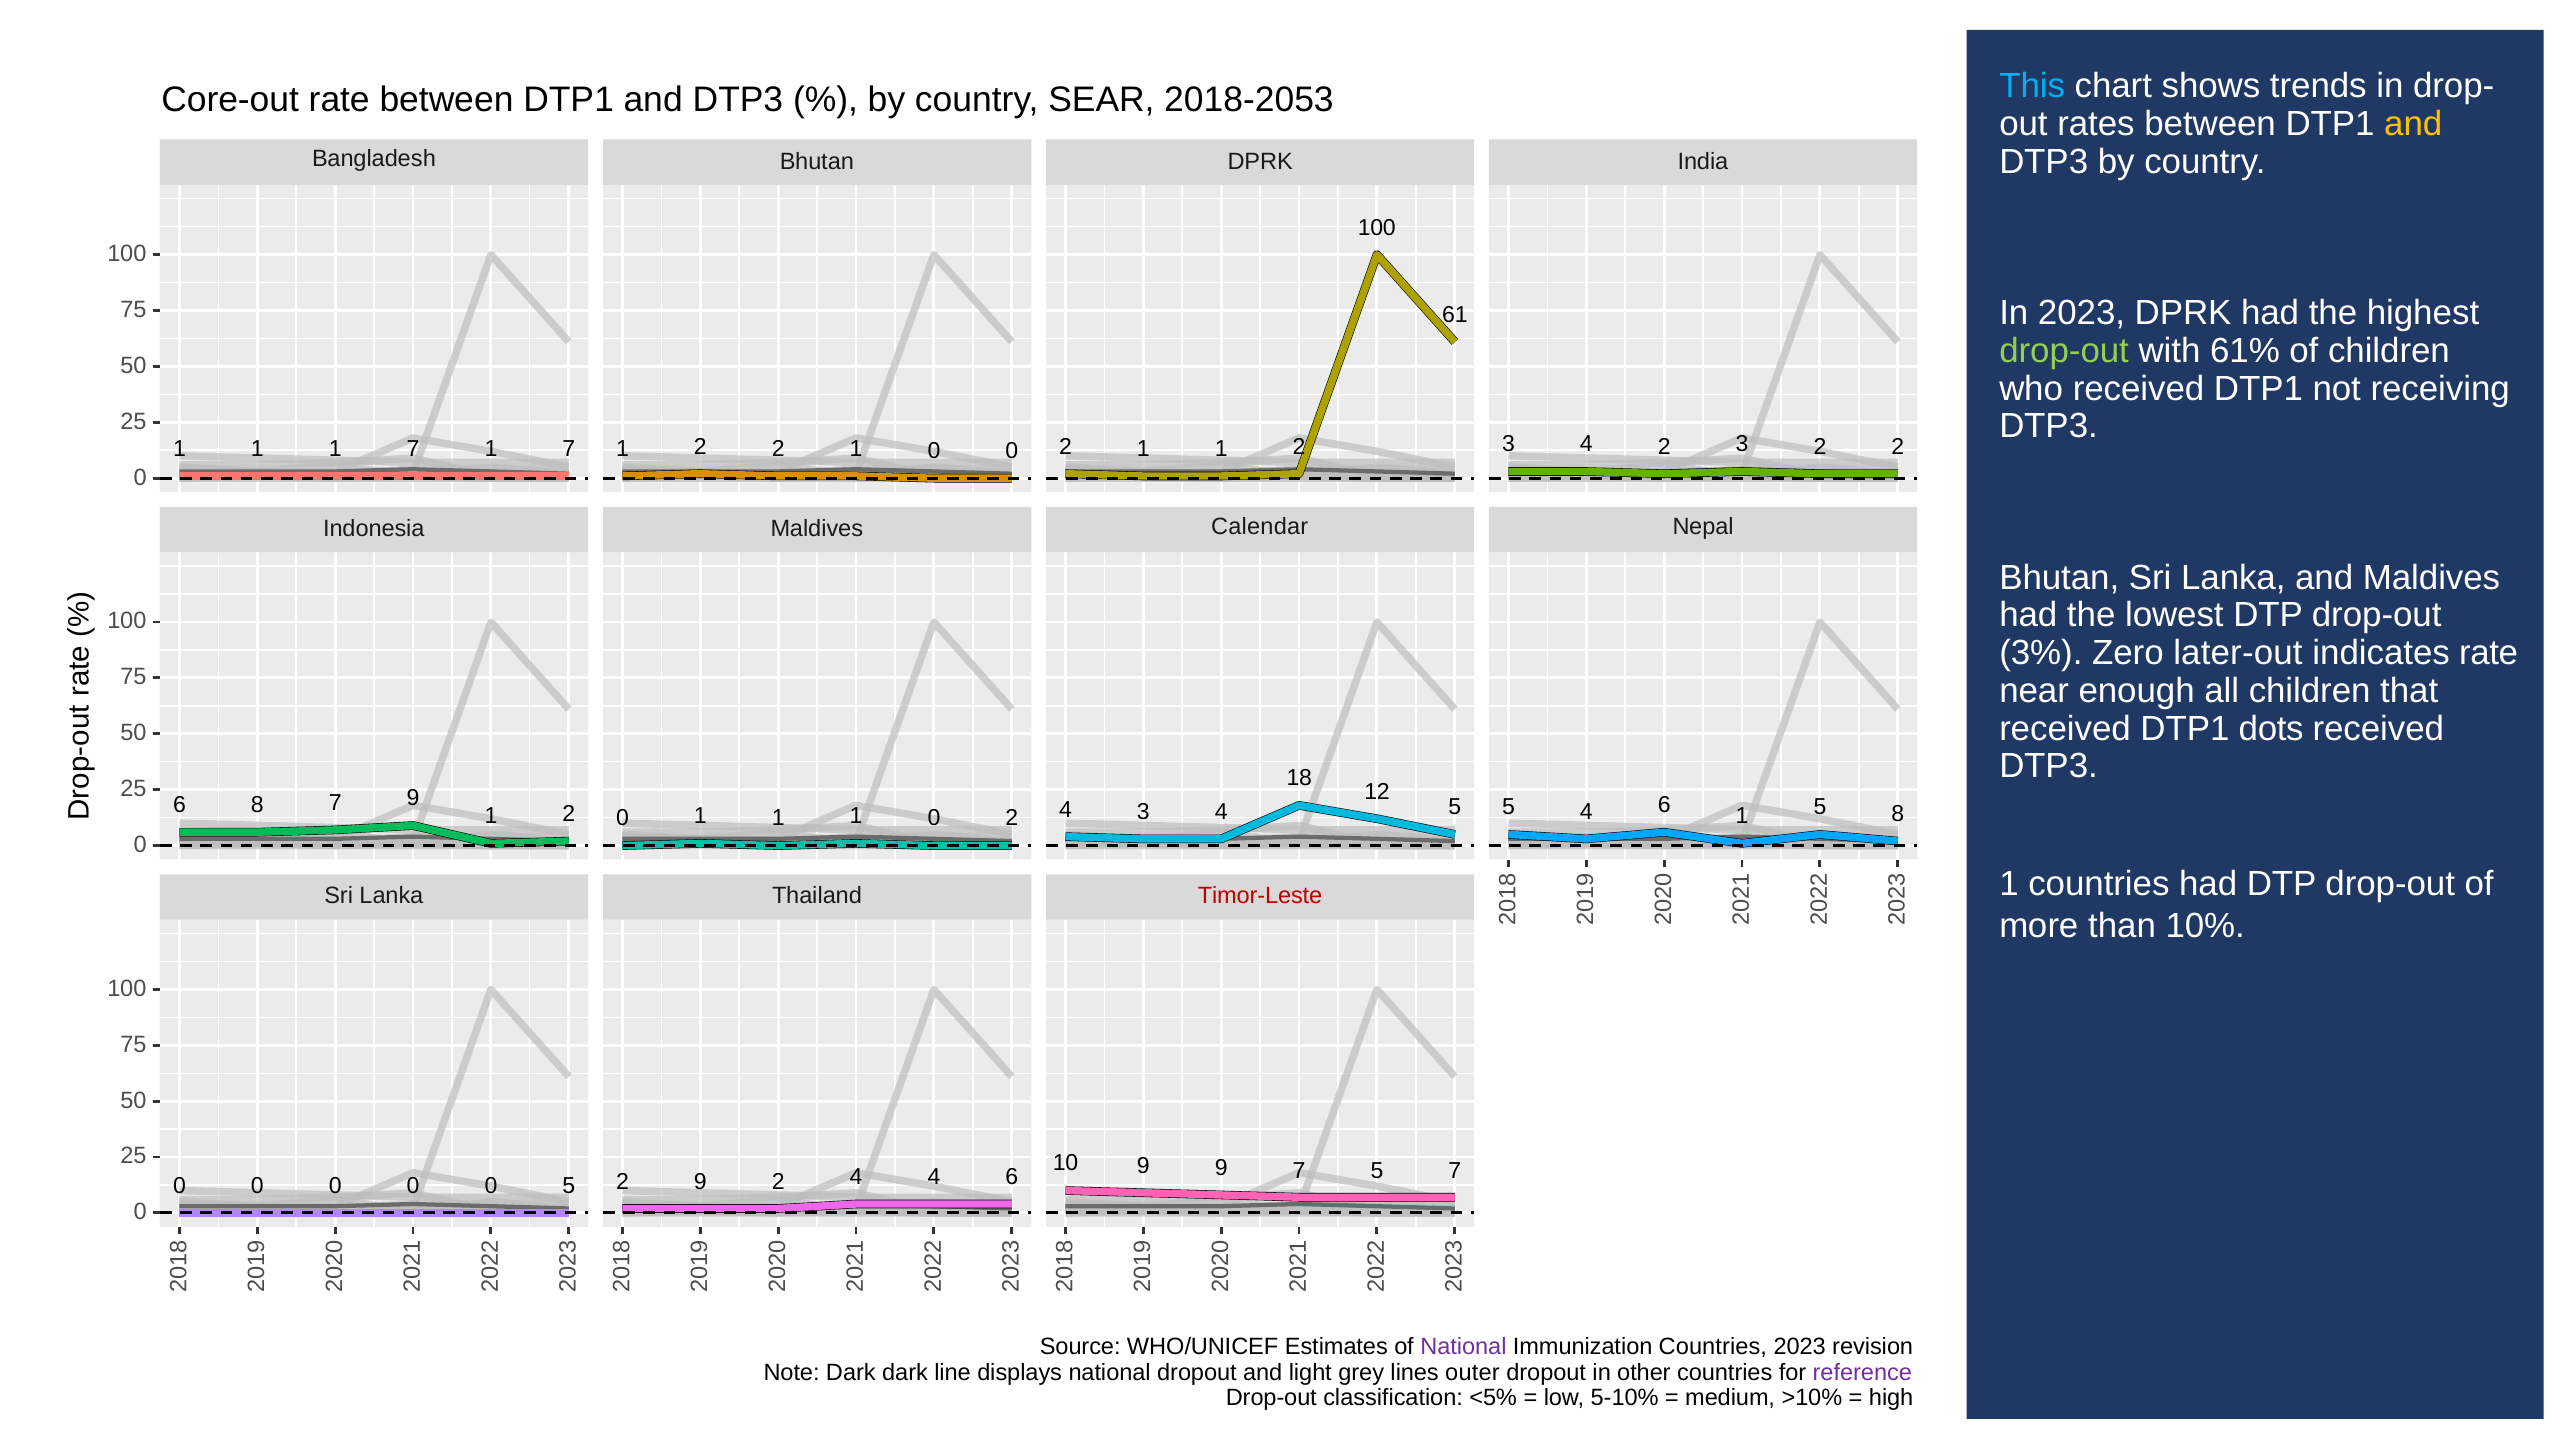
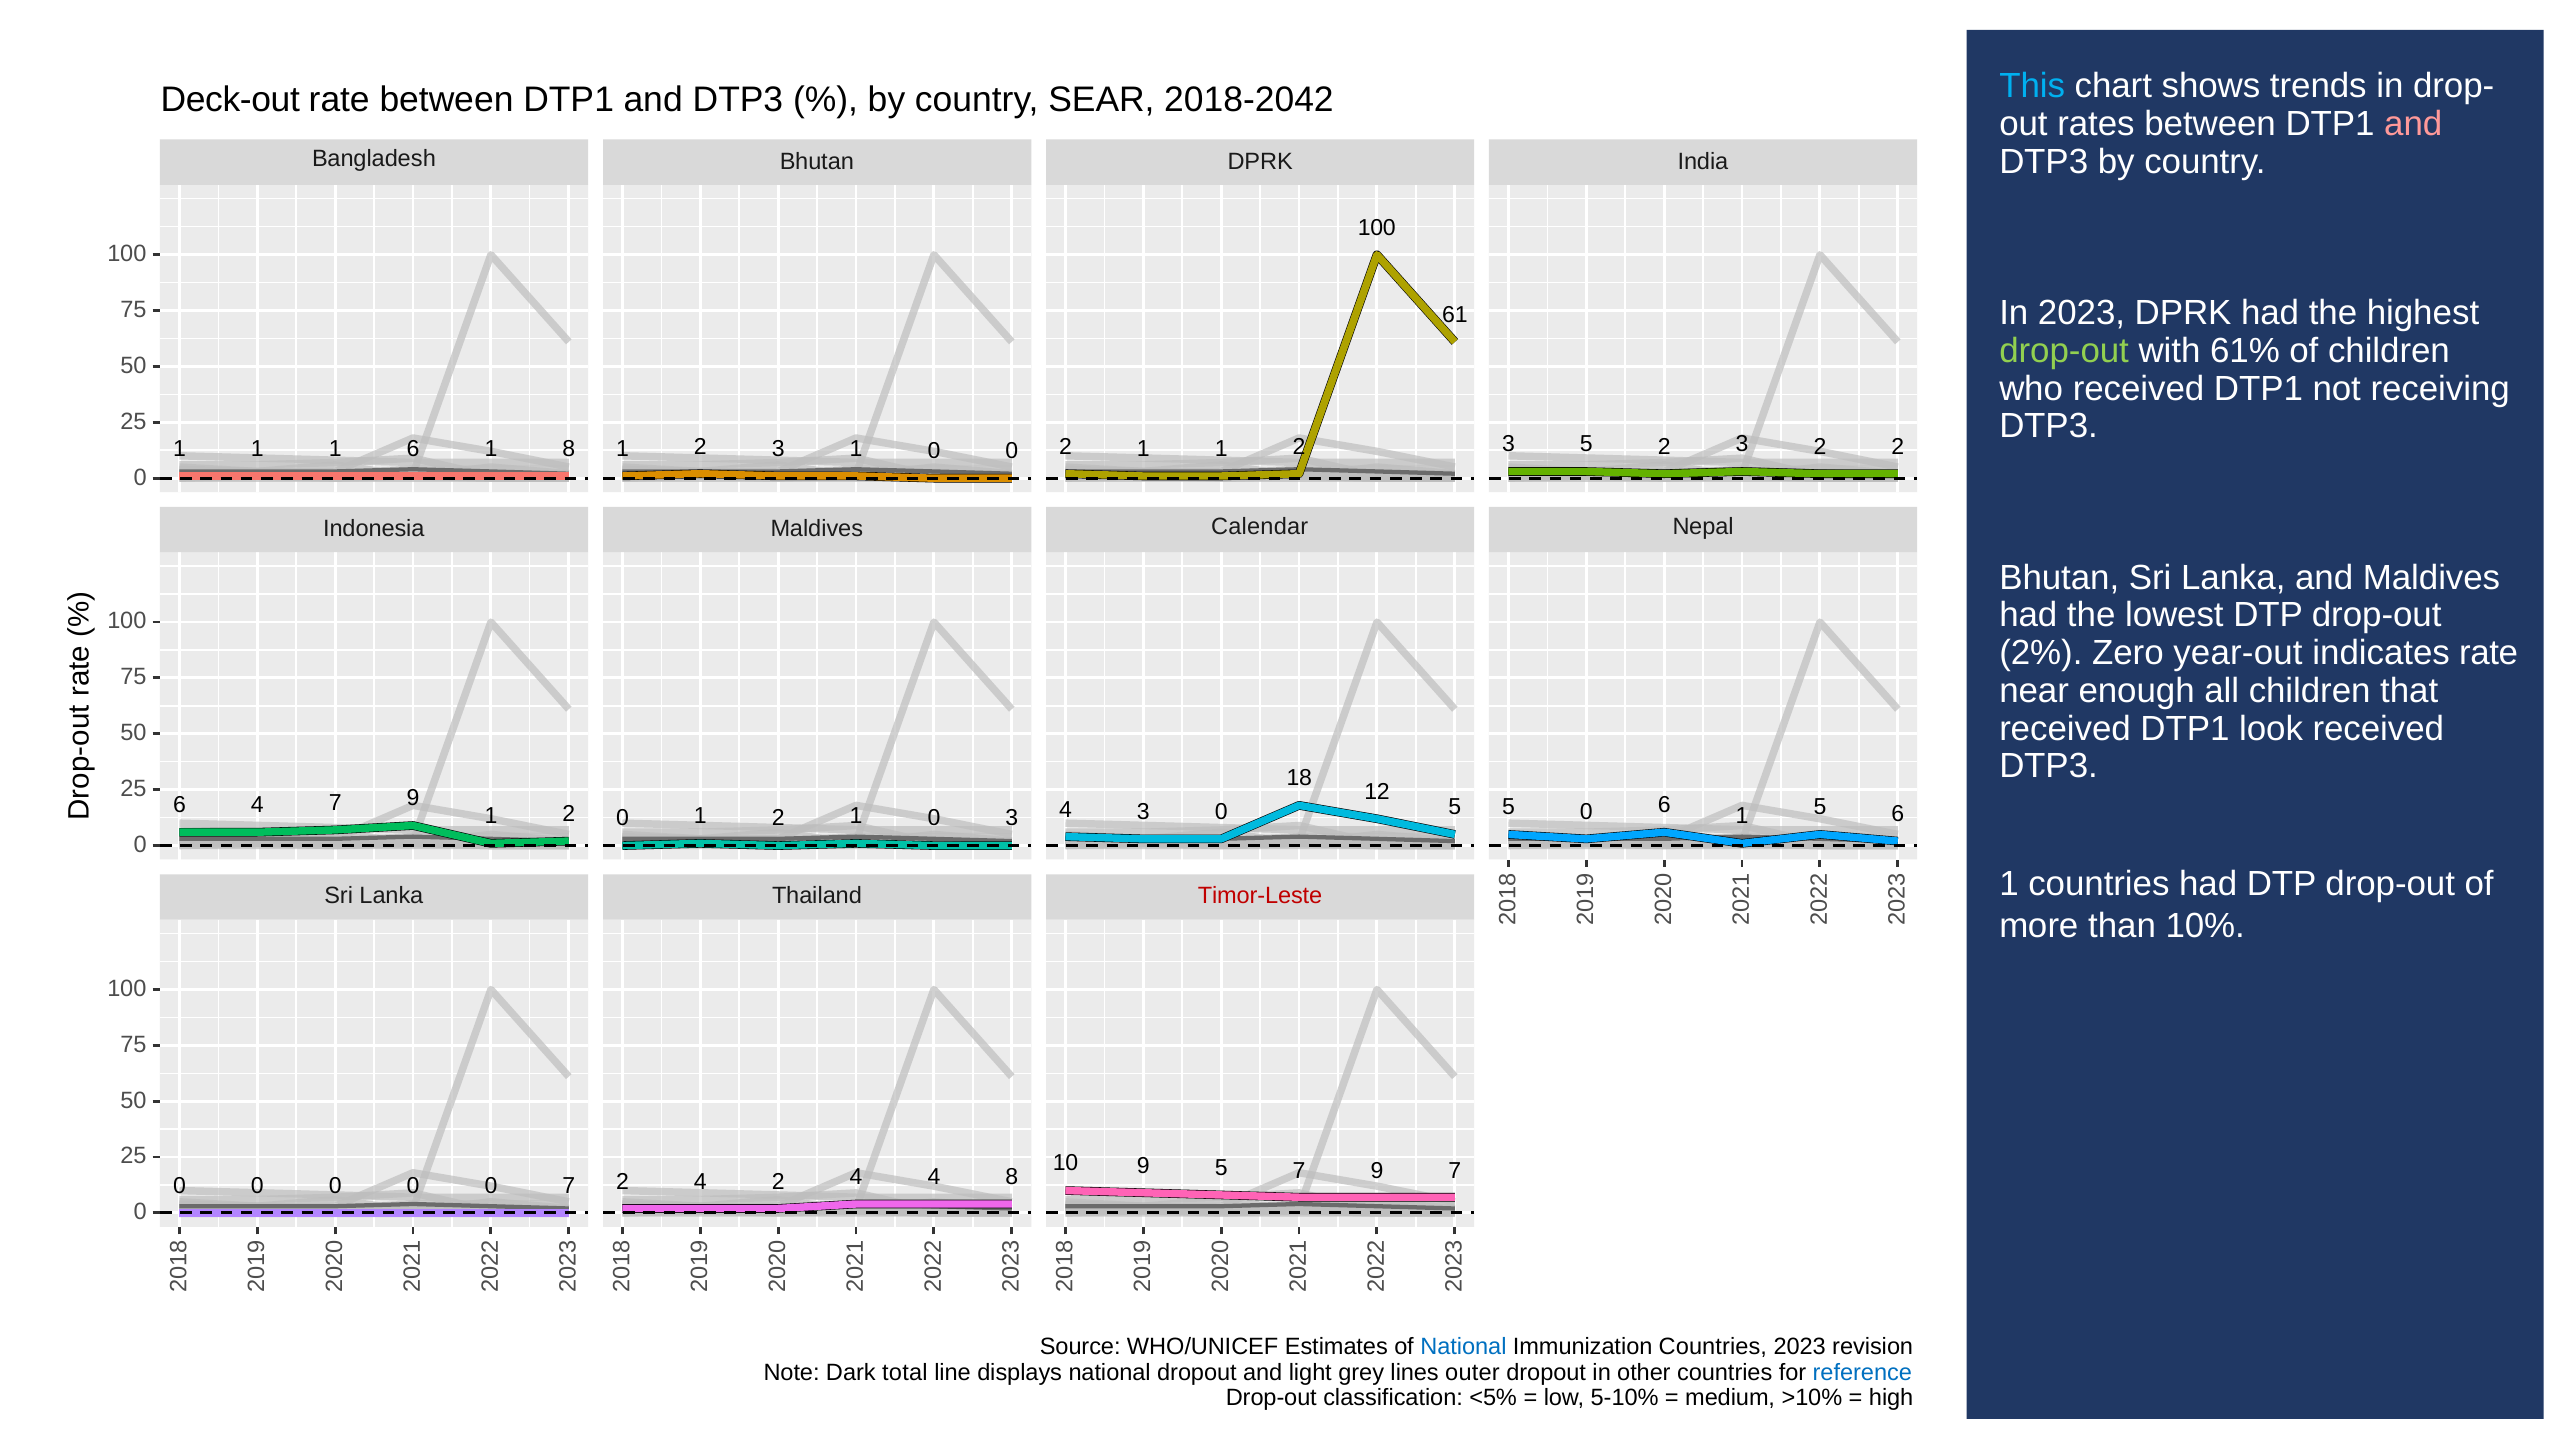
Core-out: Core-out -> Deck-out (230, 100)
2018-2053: 2018-2053 -> 2018-2042 (1249, 100)
and colour: yellow -> pink (2413, 124)
4: 4 -> 5 (1586, 444)
1 1 7: 7 -> 6 (413, 449)
7: 7 -> 8 (569, 449)
1 2 2: 2 -> 3 (778, 449)
3%: 3% -> 2% (2041, 653)
later-out: later-out -> year-out (2238, 653)
dots: dots -> look (2271, 729)
6 8: 8 -> 4 (257, 805)
5 4: 4 -> 0 (1586, 812)
5 8: 8 -> 6 (1898, 814)
4 3 4: 4 -> 0 (1221, 812)
0 1 1: 1 -> 2 (778, 818)
1 0 2: 2 -> 3 (1012, 818)
9 9: 9 -> 5 (1221, 1168)
5: 5 -> 9 (1377, 1170)
9: 9 -> 4 (700, 1181)
4 4 6: 6 -> 8 (1012, 1177)
0 5: 5 -> 7 (569, 1186)
National colour: purple -> blue (1463, 1347)
Dark dark: dark -> total (905, 1373)
reference colour: purple -> blue (1862, 1373)
